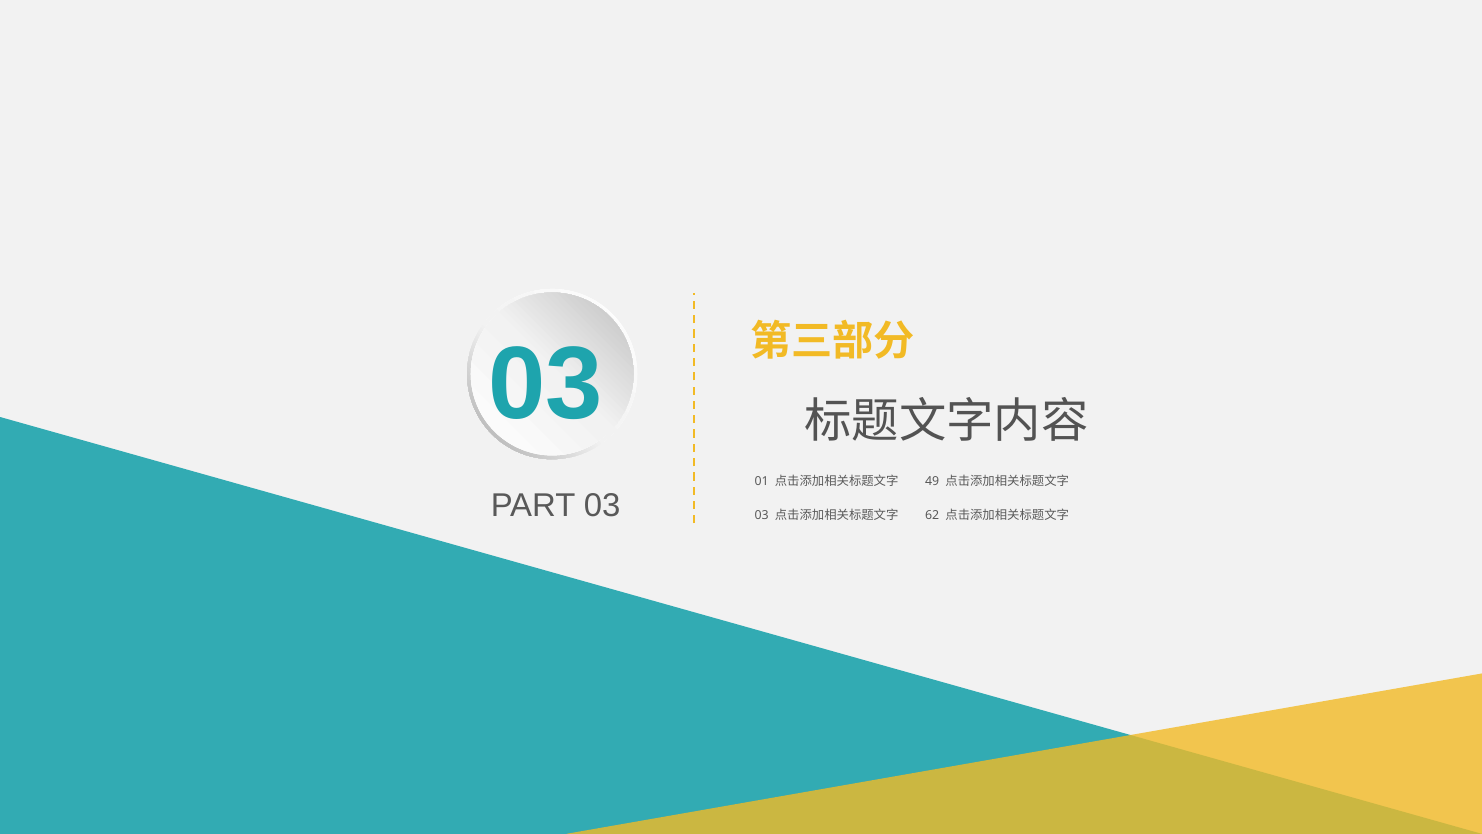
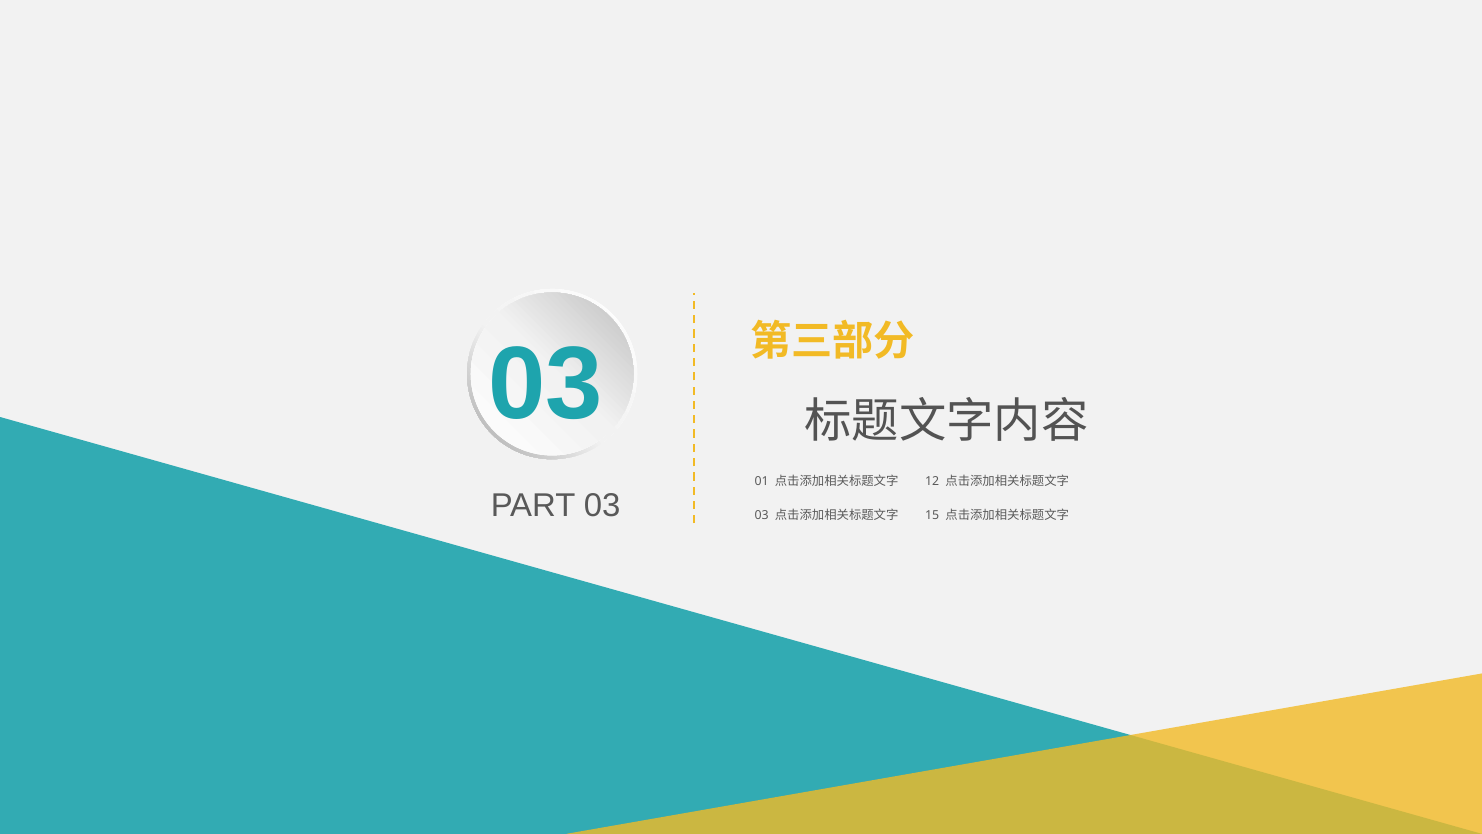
49: 49 -> 12 (932, 482)
62: 62 -> 15 (932, 515)
